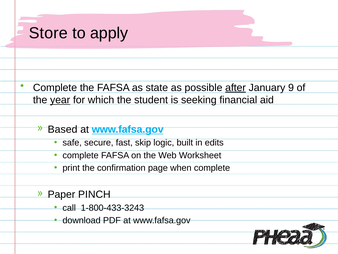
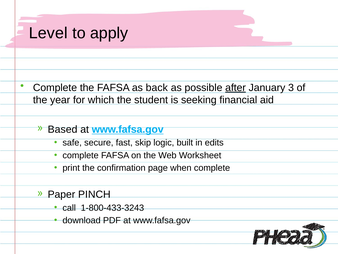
Store: Store -> Level (48, 33)
state: state -> back (157, 87)
9: 9 -> 3 (291, 87)
year underline: present -> none (60, 100)
